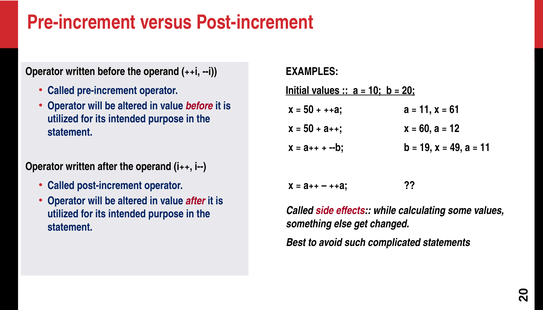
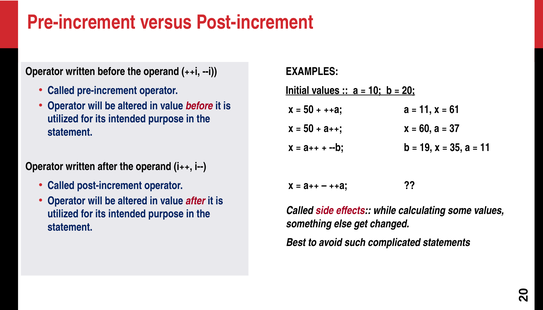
12: 12 -> 37 (454, 129)
49: 49 -> 35 (456, 148)
